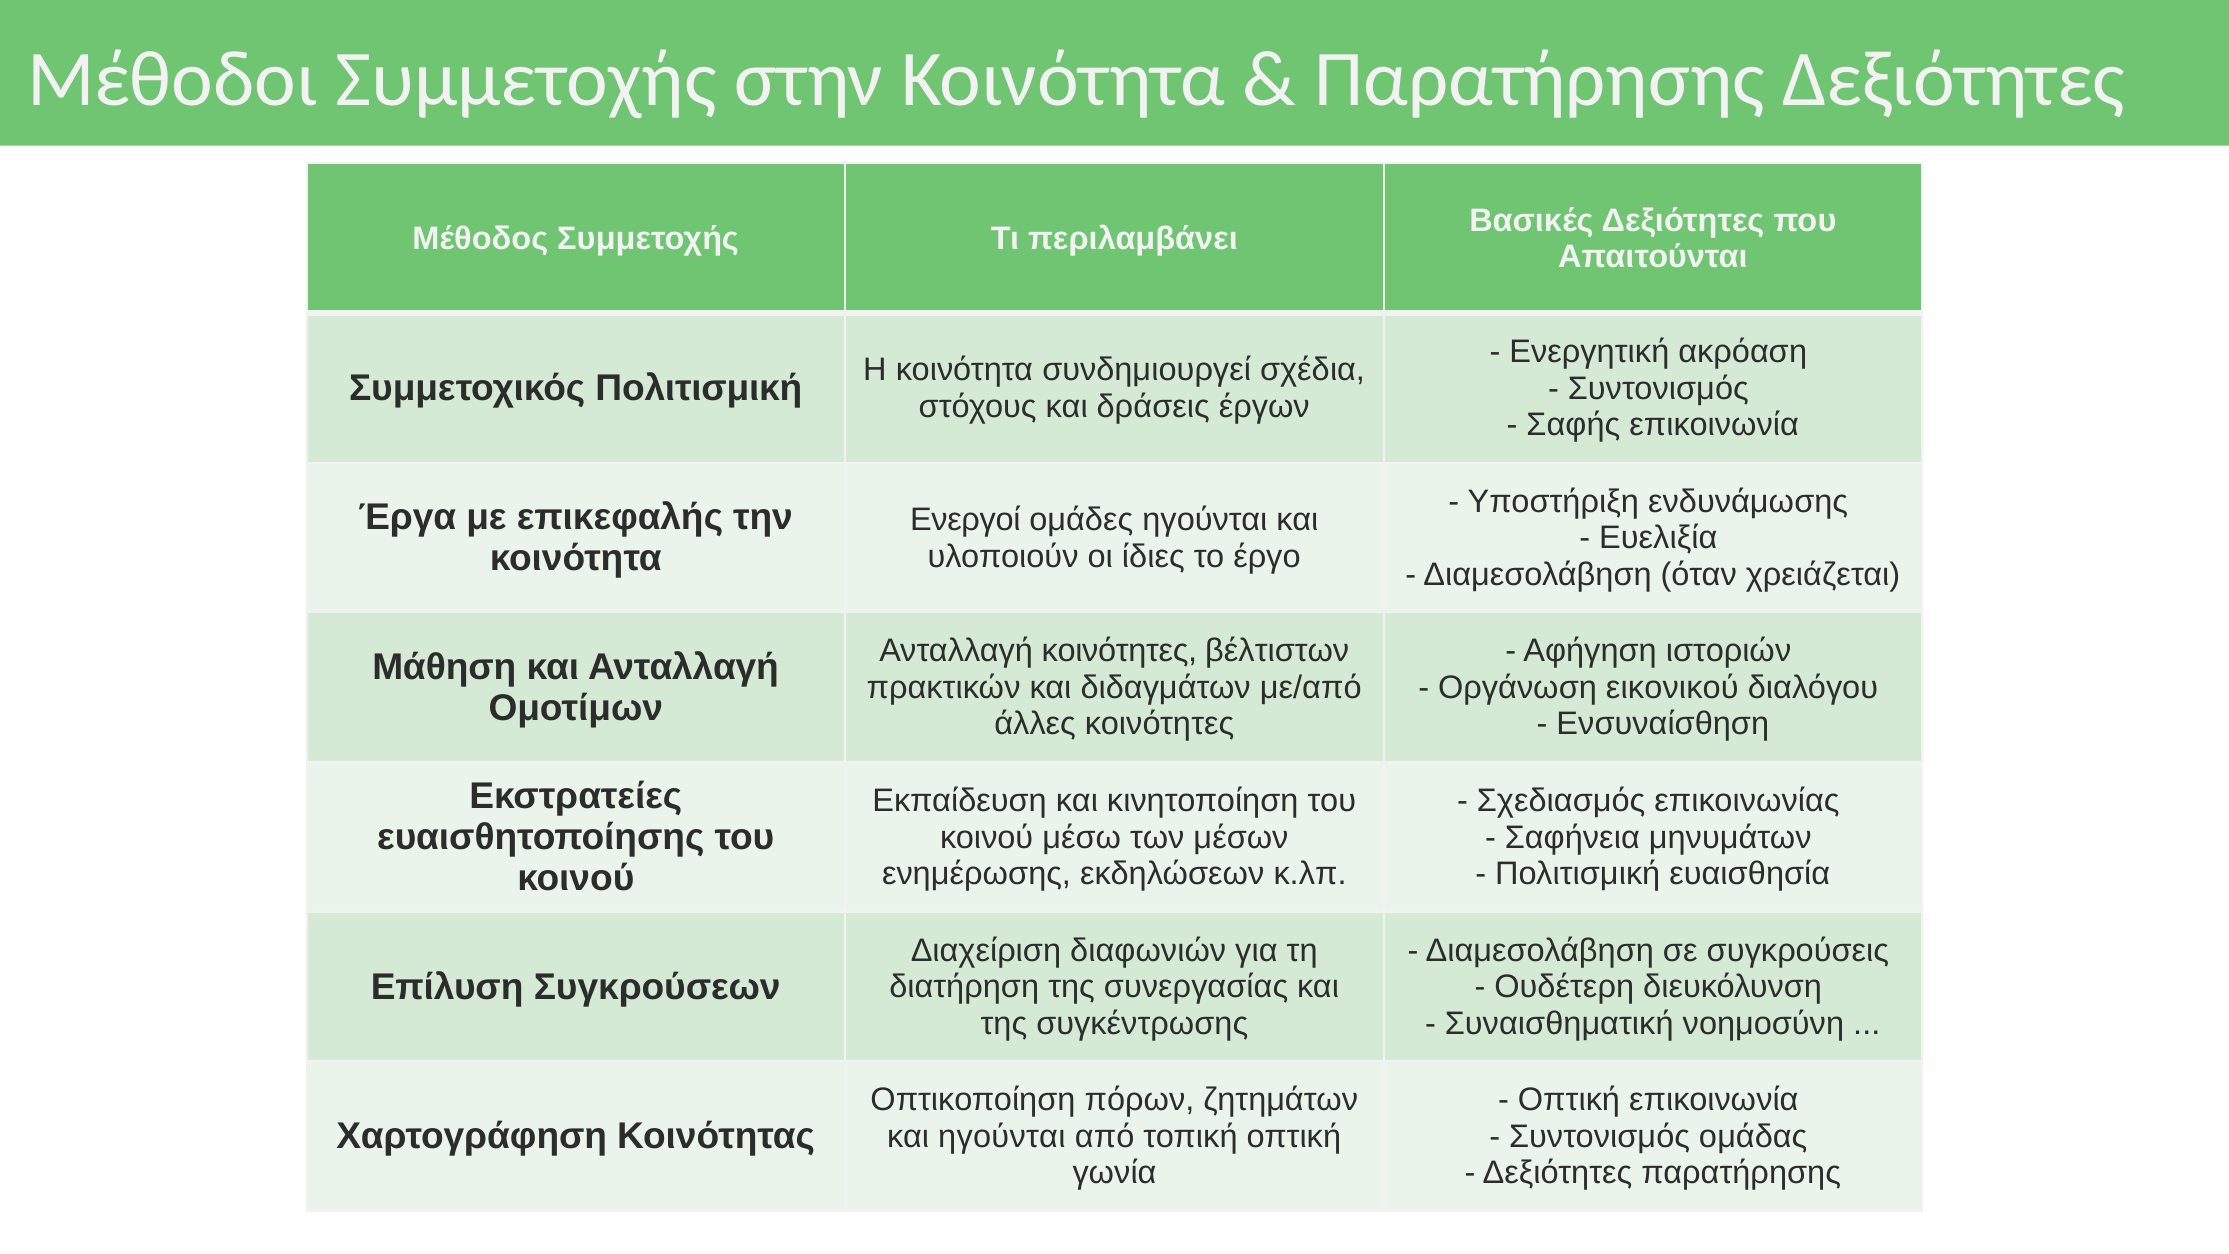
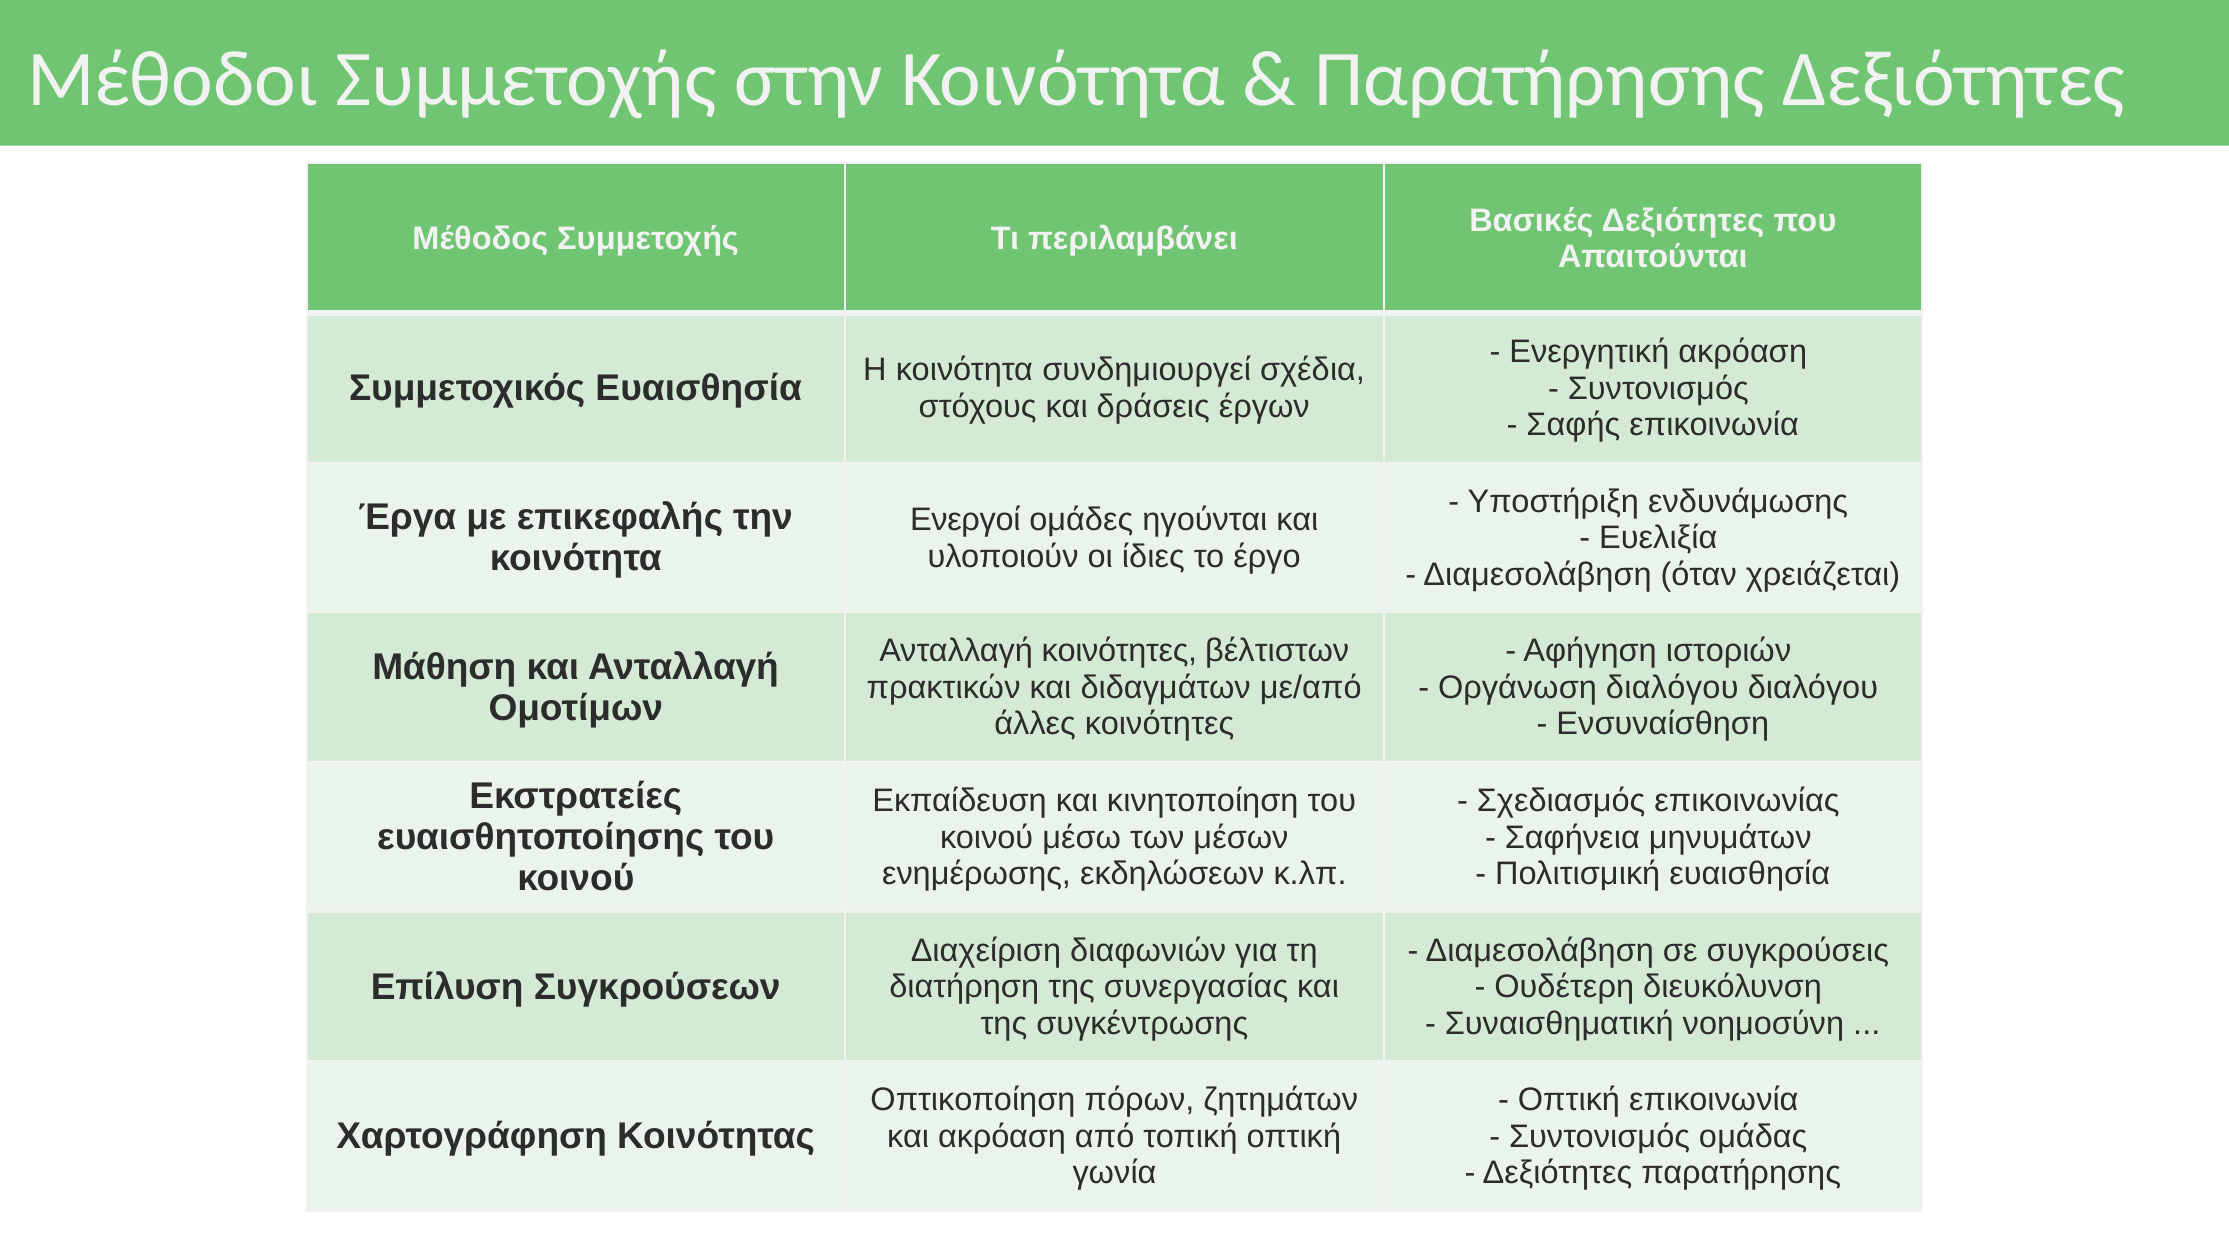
Συμμετοχικός Πολιτισμική: Πολιτισμική -> Ευαισθησία (699, 388)
Οργάνωση εικονικού: εικονικού -> διαλόγου (1672, 688)
και ηγούνται: ηγούνται -> ακρόαση (1002, 1136)
